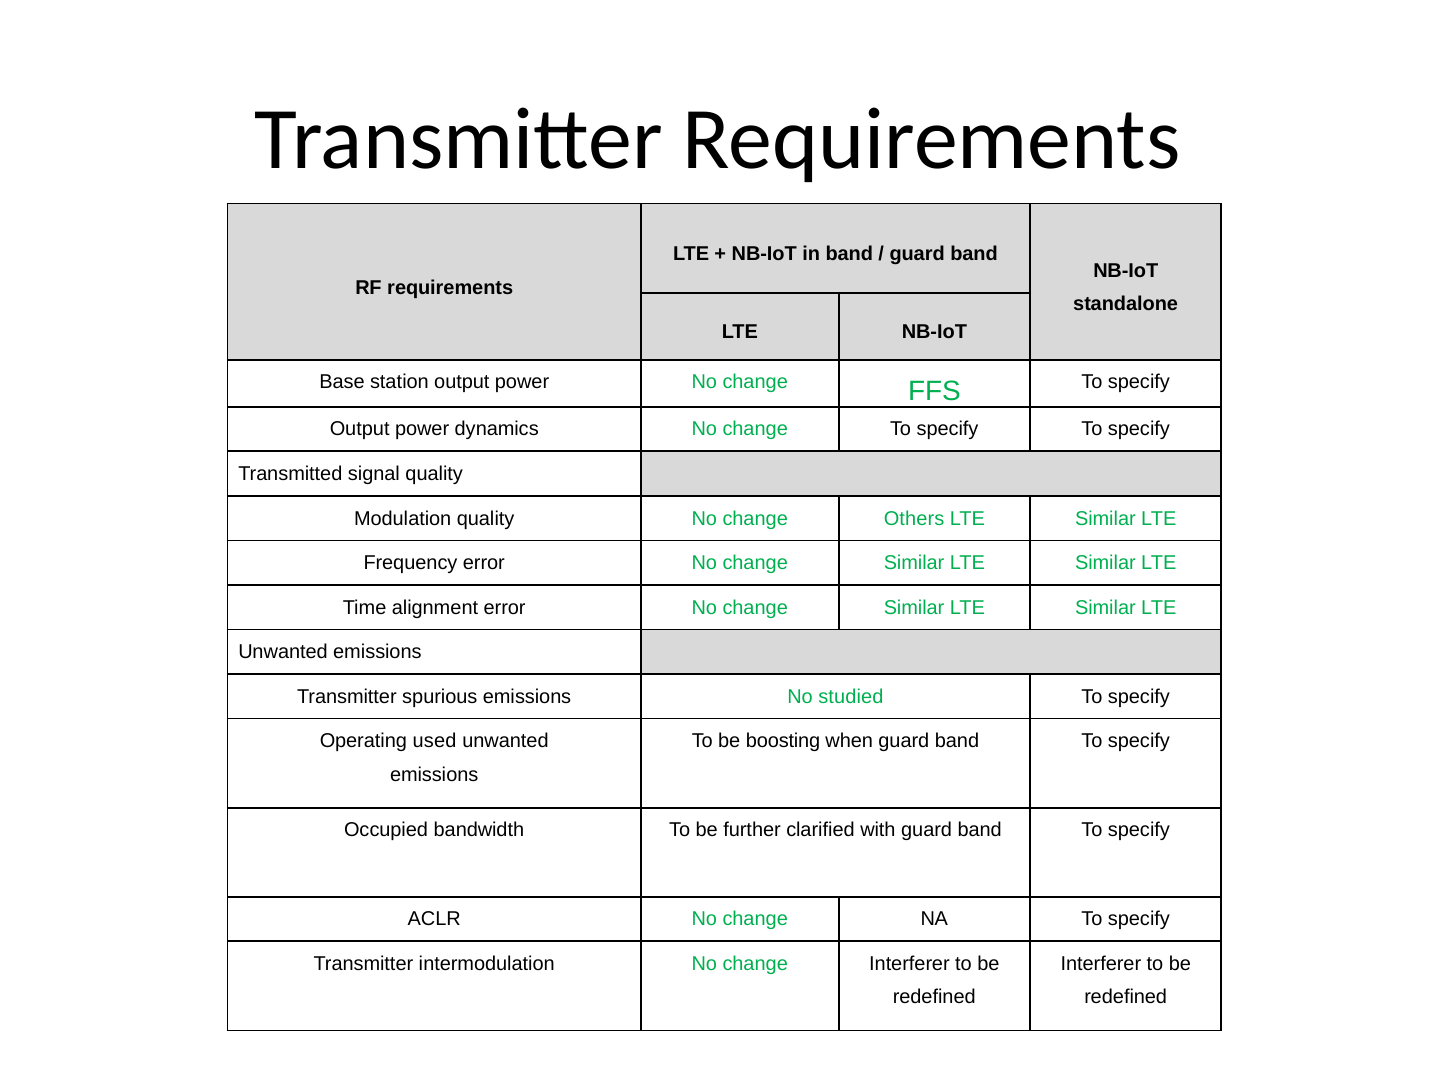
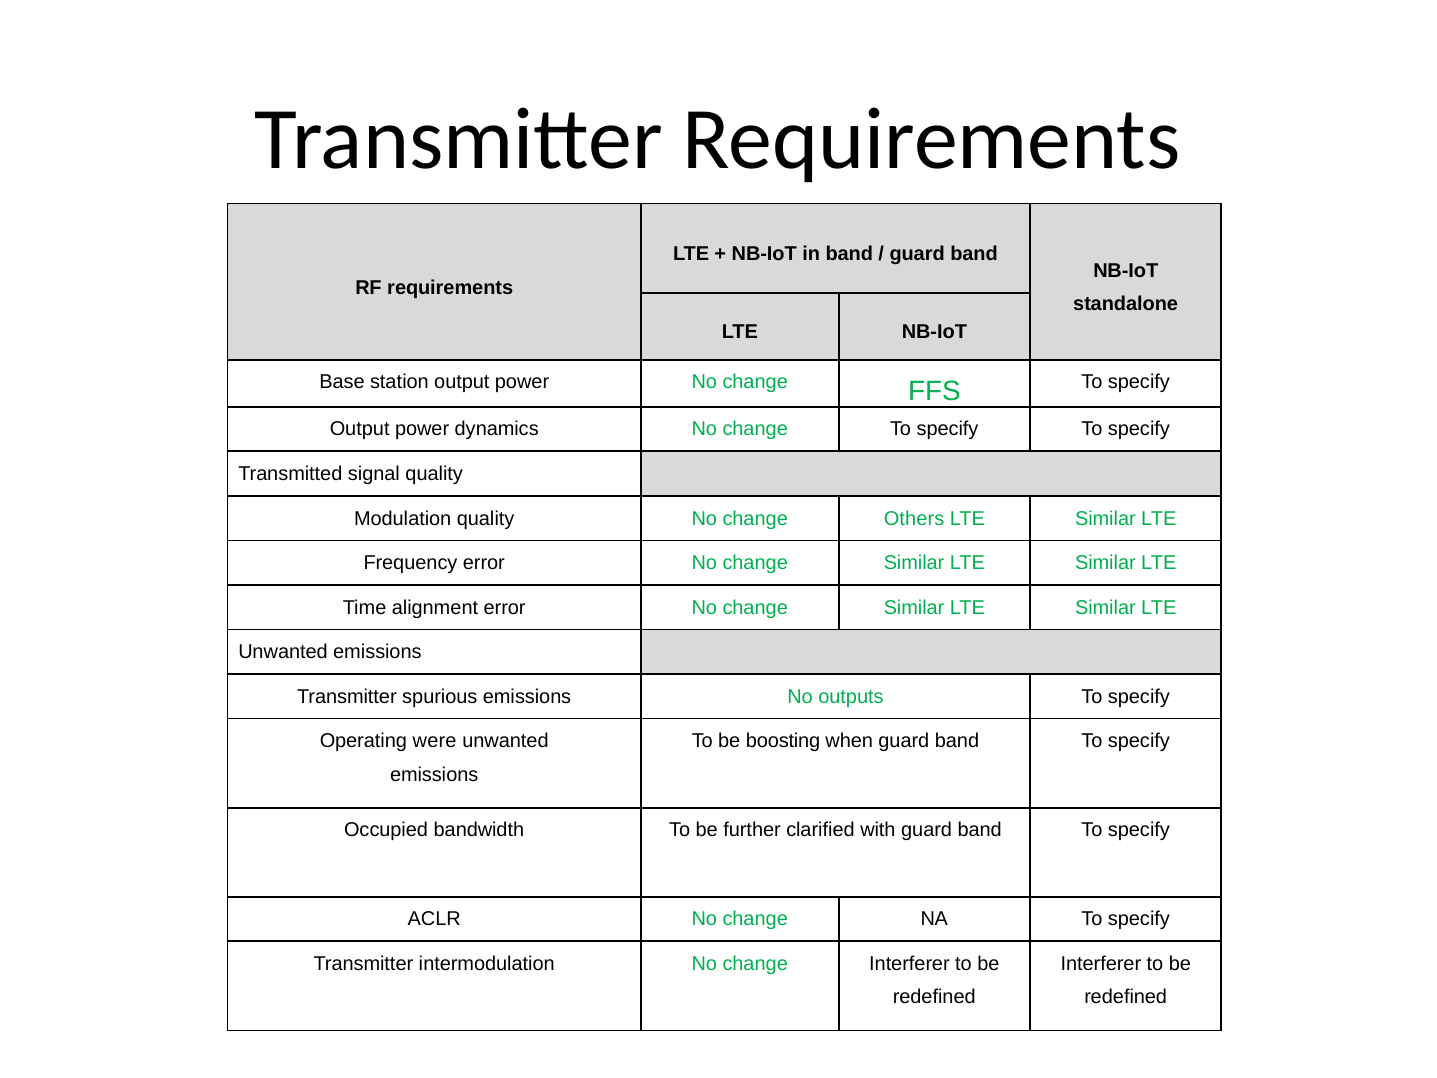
studied: studied -> outputs (851, 696)
used: used -> were (435, 741)
